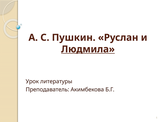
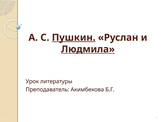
Пушкин underline: none -> present (74, 37)
